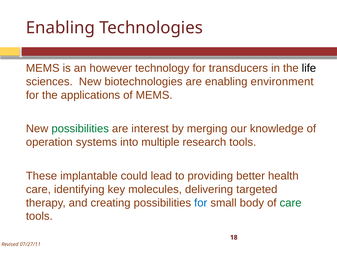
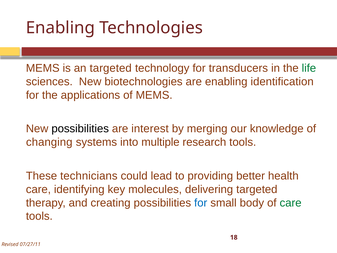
an however: however -> targeted (111, 68)
life colour: black -> green (309, 68)
environment: environment -> identification (282, 82)
possibilities colour: green -> black (80, 129)
operation: operation -> changing (49, 142)
implantable: implantable -> technicians (89, 176)
